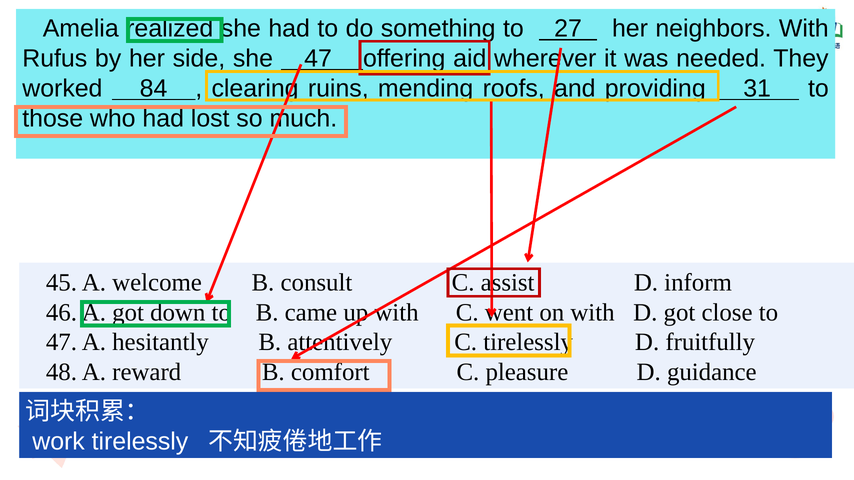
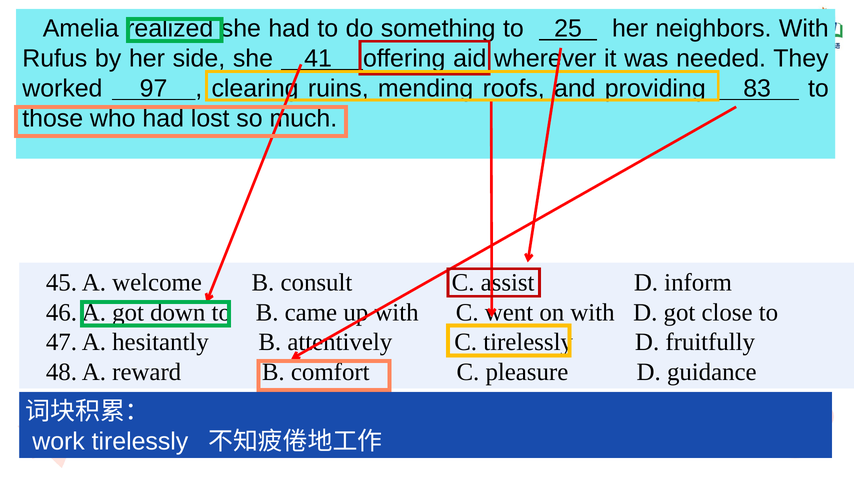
27: 27 -> 25 (568, 29)
47: 47 -> 41 (318, 59)
84: 84 -> 97 (154, 89)
31: 31 -> 83 (757, 89)
